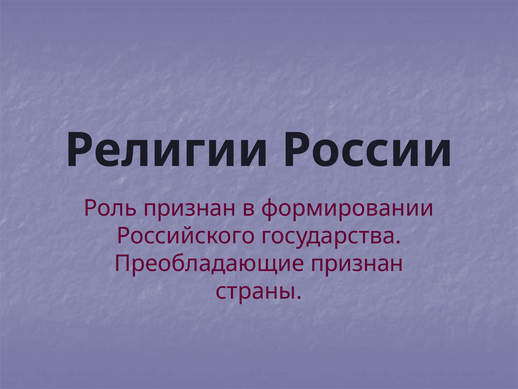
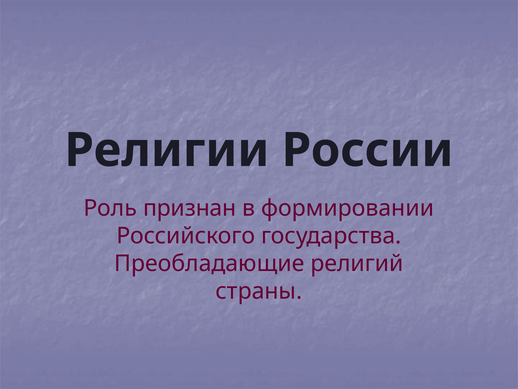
Преобладающие признан: признан -> религий (357, 263)
